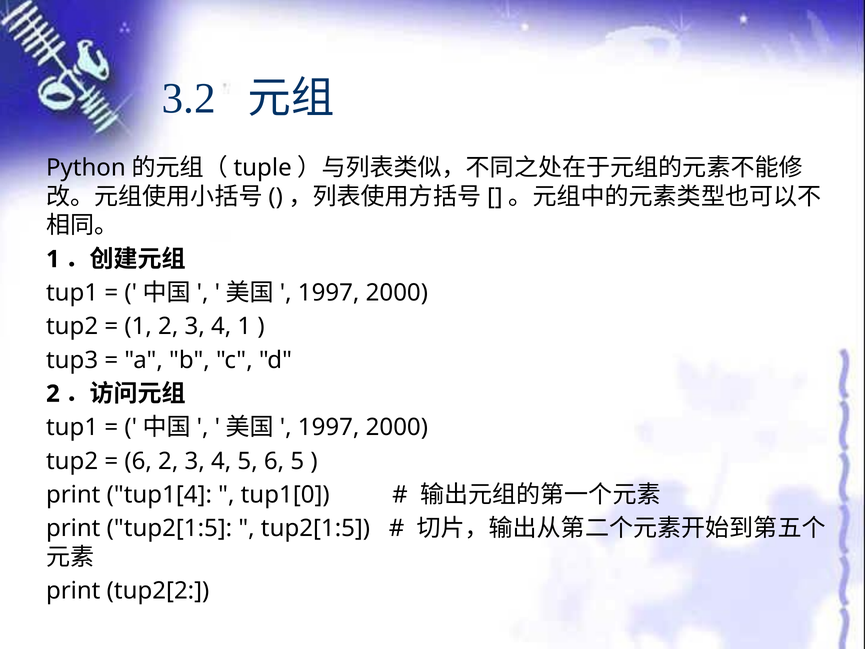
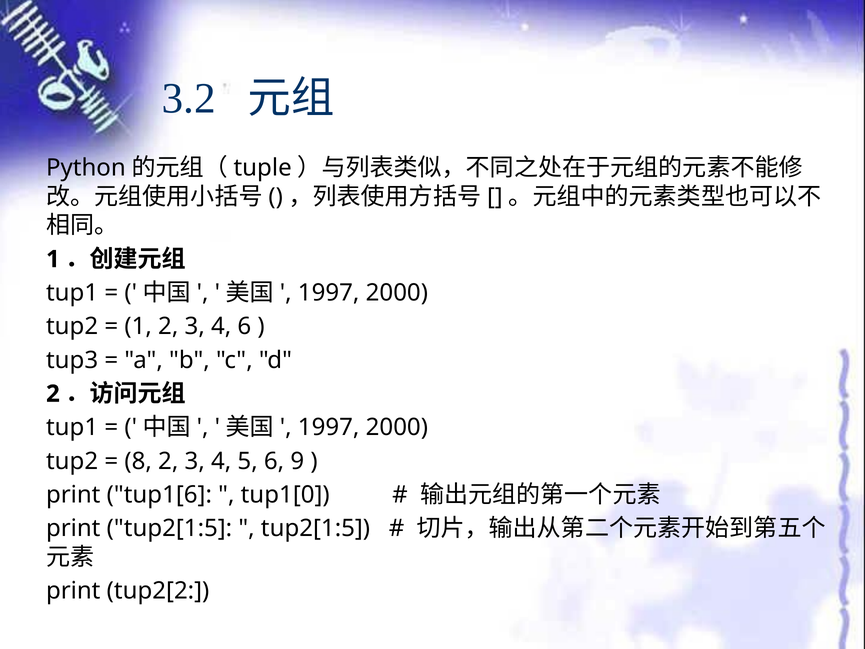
4 1: 1 -> 6 (244, 326)
6: 6 -> 8 (138, 461)
6 5: 5 -> 9 (297, 461)
tup1[4: tup1[4 -> tup1[6 (159, 495)
